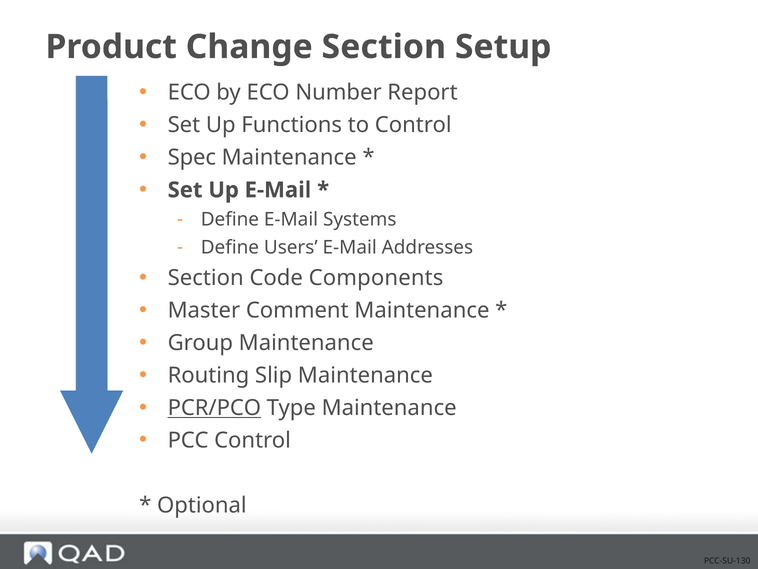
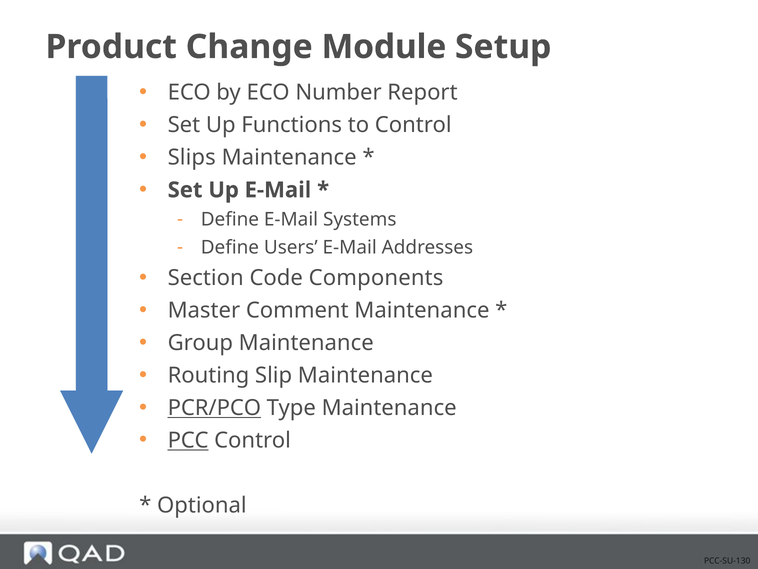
Change Section: Section -> Module (384, 47)
Spec: Spec -> Slips (192, 157)
PCC underline: none -> present (188, 440)
